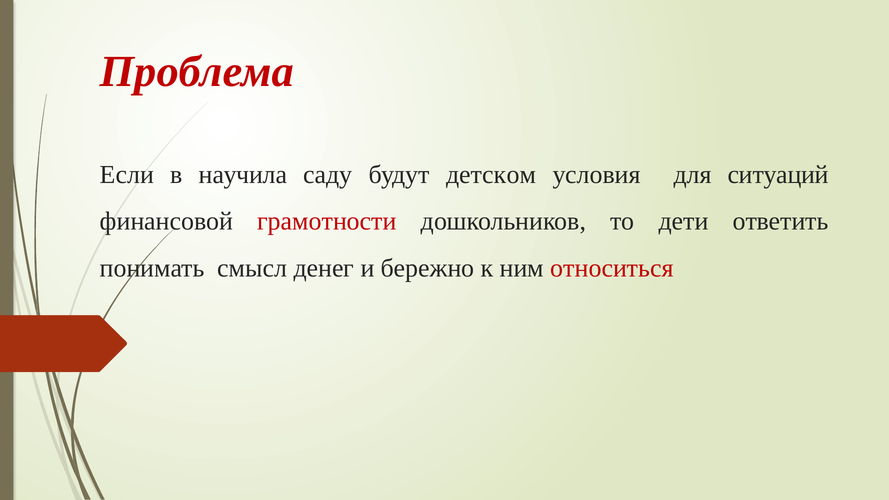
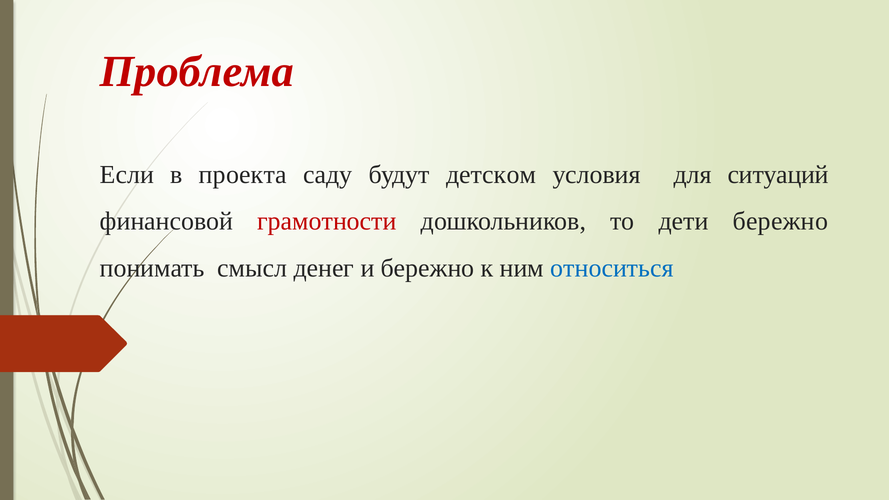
научила: научила -> проекта (243, 175)
дети ответить: ответить -> бережно (780, 221)
относиться colour: red -> blue (612, 268)
